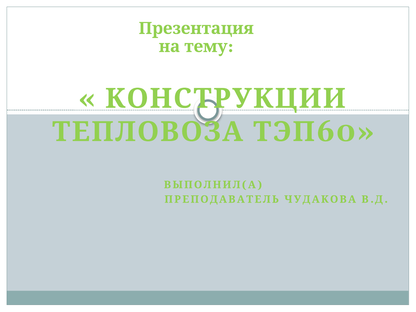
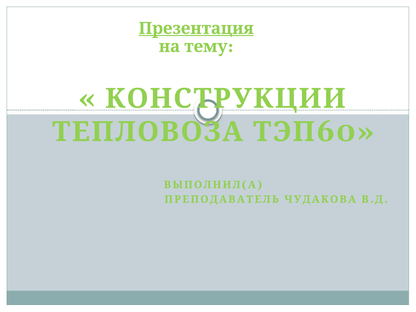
Презентация underline: none -> present (196, 28)
